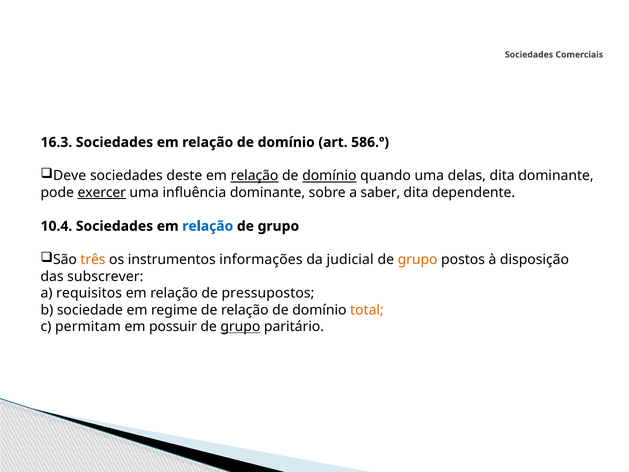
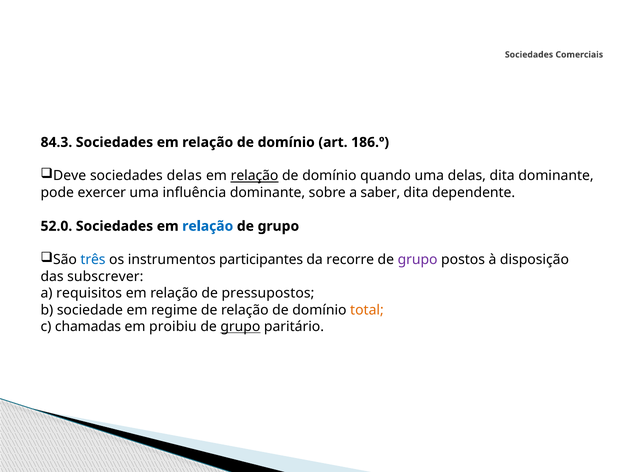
16.3: 16.3 -> 84.3 (56, 142)
586.º: 586.º -> 186.º (370, 142)
sociedades deste: deste -> delas (184, 176)
domínio underline: present -> none (329, 176)
exercer underline: present -> none (102, 193)
10.4: 10.4 -> 52.0 (56, 226)
três colour: orange -> blue (93, 260)
informações: informações -> participantes (261, 260)
judicial: judicial -> recorre (350, 260)
grupo colour: orange -> purple (418, 260)
permitam: permitam -> chamadas (88, 327)
possuir: possuir -> proibiu (173, 327)
